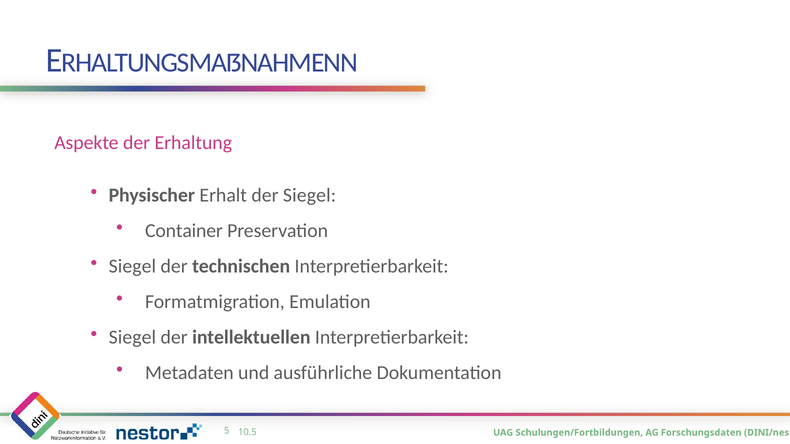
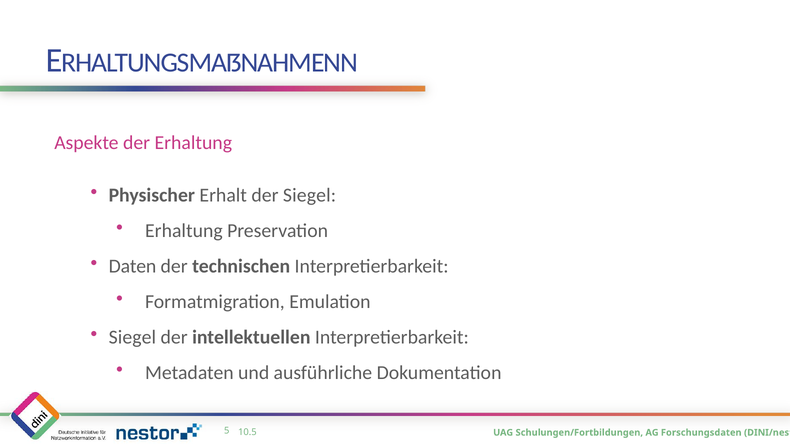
Container: Container -> Erhaltung (184, 231)
Siegel: Siegel -> Daten (133, 267)
